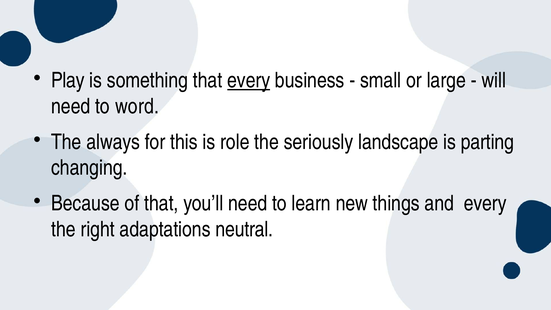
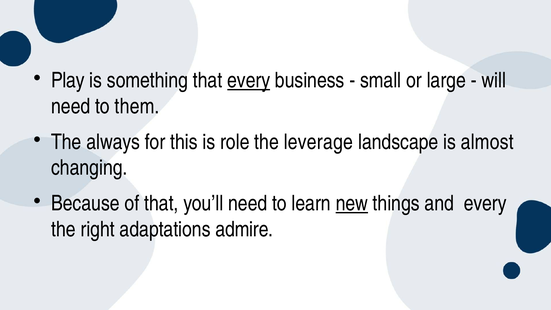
word: word -> them (137, 106)
seriously: seriously -> leverage (318, 142)
parting: parting -> almost (487, 142)
new underline: none -> present (352, 203)
neutral: neutral -> admire (244, 229)
